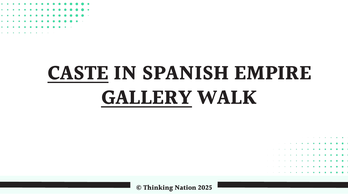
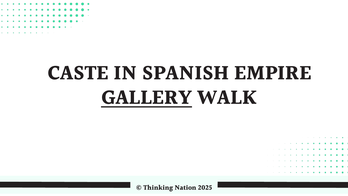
CASTE underline: present -> none (78, 74)
